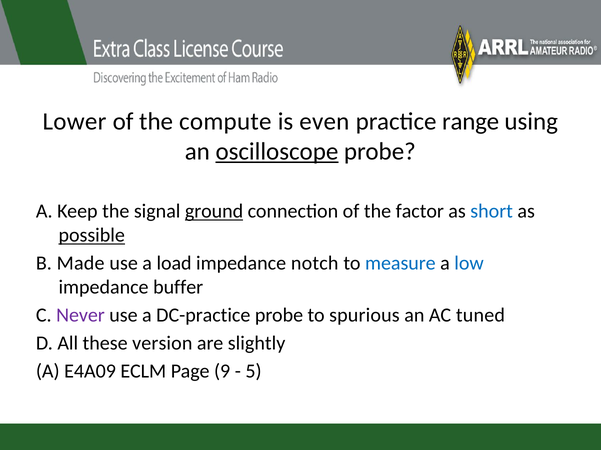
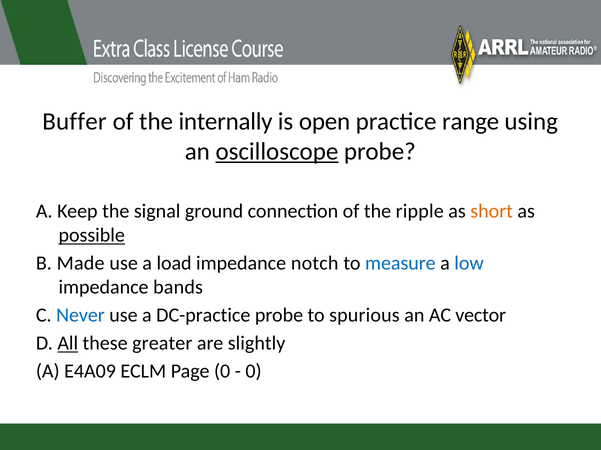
Lower: Lower -> Buffer (74, 122)
compute: compute -> internally (226, 122)
even: even -> open (325, 122)
ground underline: present -> none (214, 212)
factor: factor -> ripple (420, 212)
short colour: blue -> orange (492, 212)
buffer: buffer -> bands (178, 288)
Never colour: purple -> blue (80, 316)
tuned: tuned -> vector (481, 316)
All underline: none -> present (68, 344)
version: version -> greater (162, 344)
Page 9: 9 -> 0 (222, 372)
5: 5 -> 0 (254, 372)
